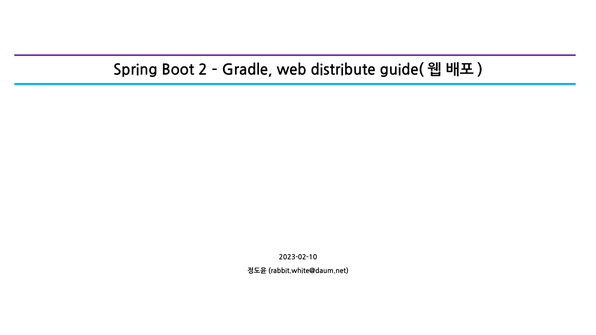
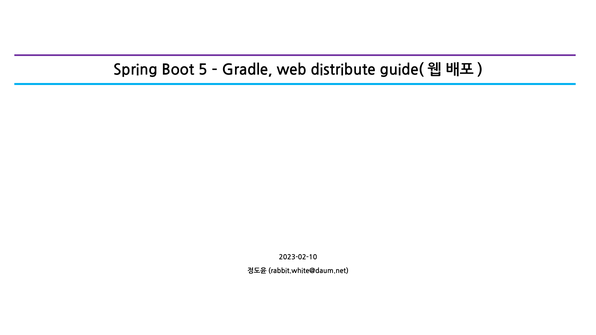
2: 2 -> 5 (203, 70)
